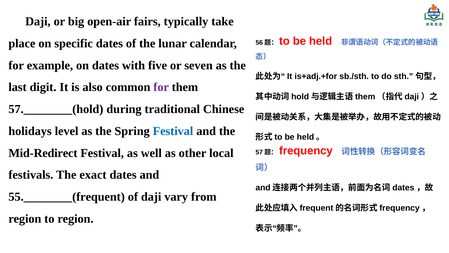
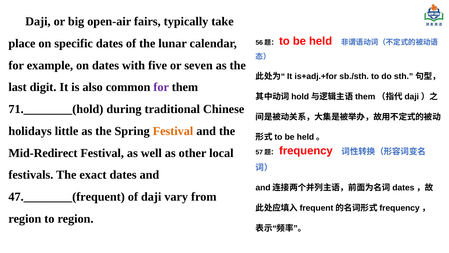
57.________(hold: 57.________(hold -> 71.________(hold (56, 109)
level: level -> little (67, 131)
Festival colour: blue -> orange (173, 131)
55.________(frequent: 55.________(frequent -> 47.________(frequent (67, 196)
